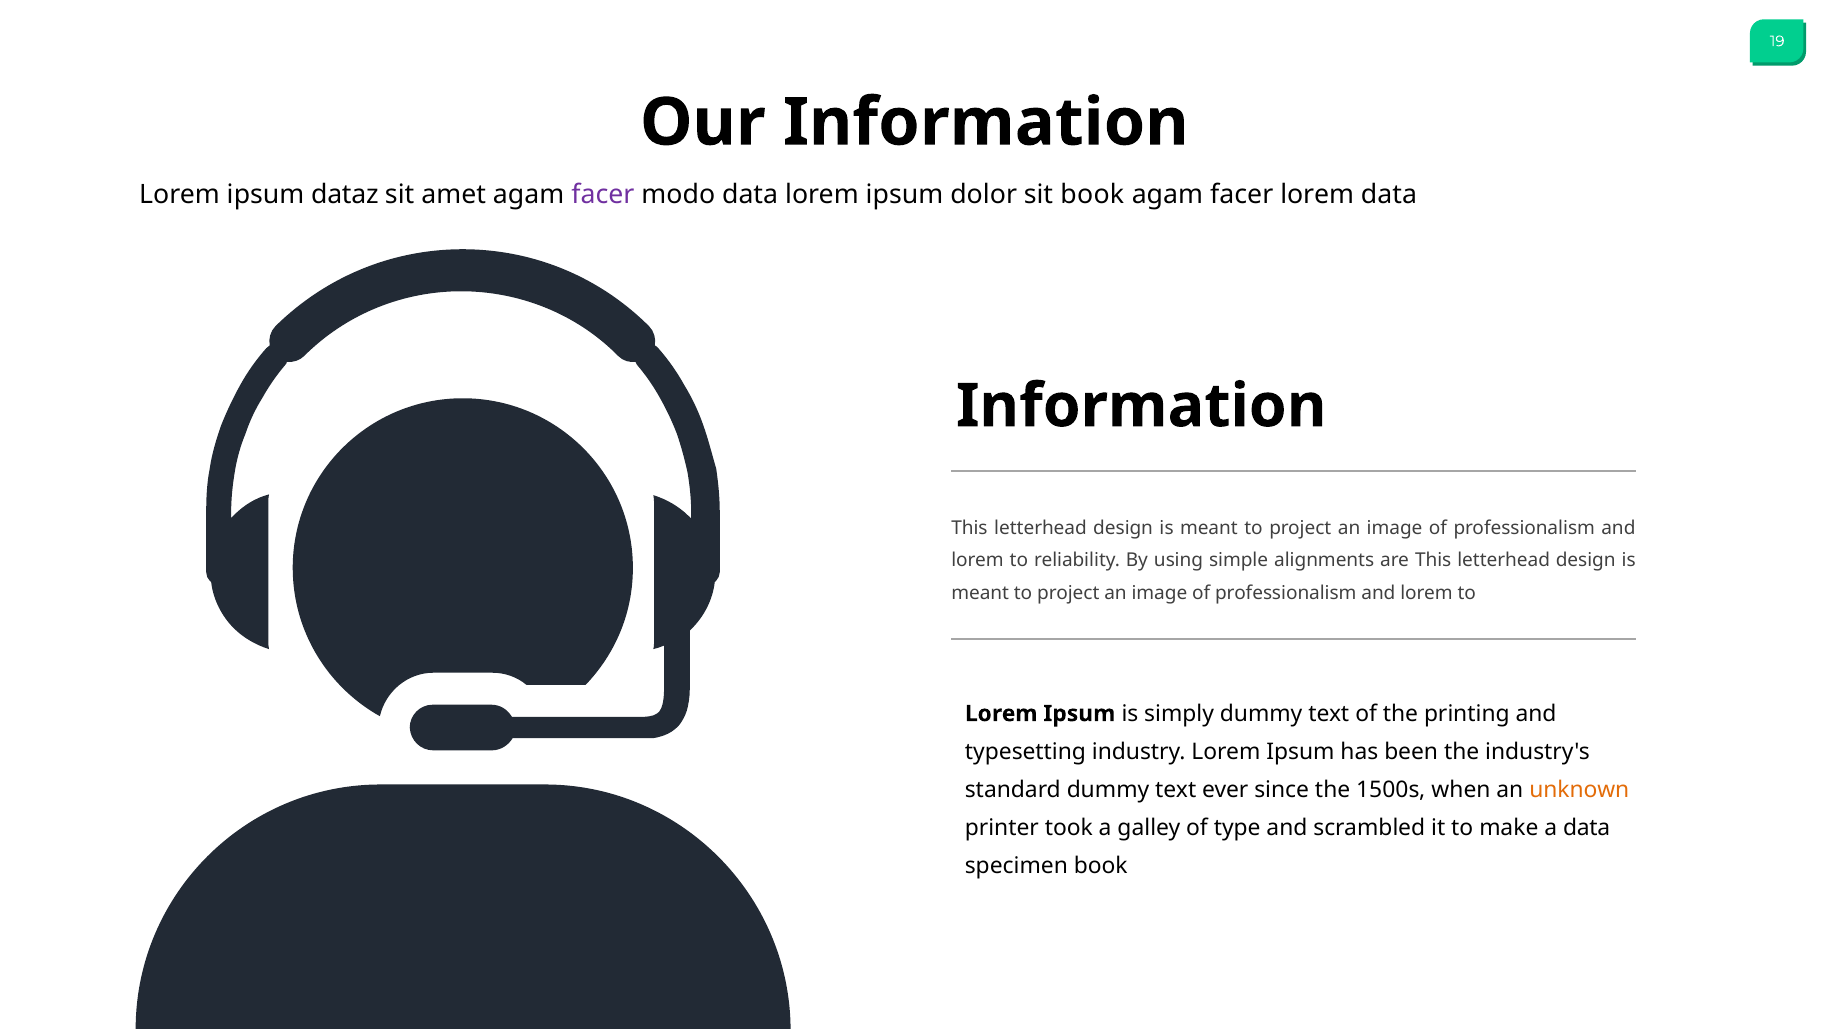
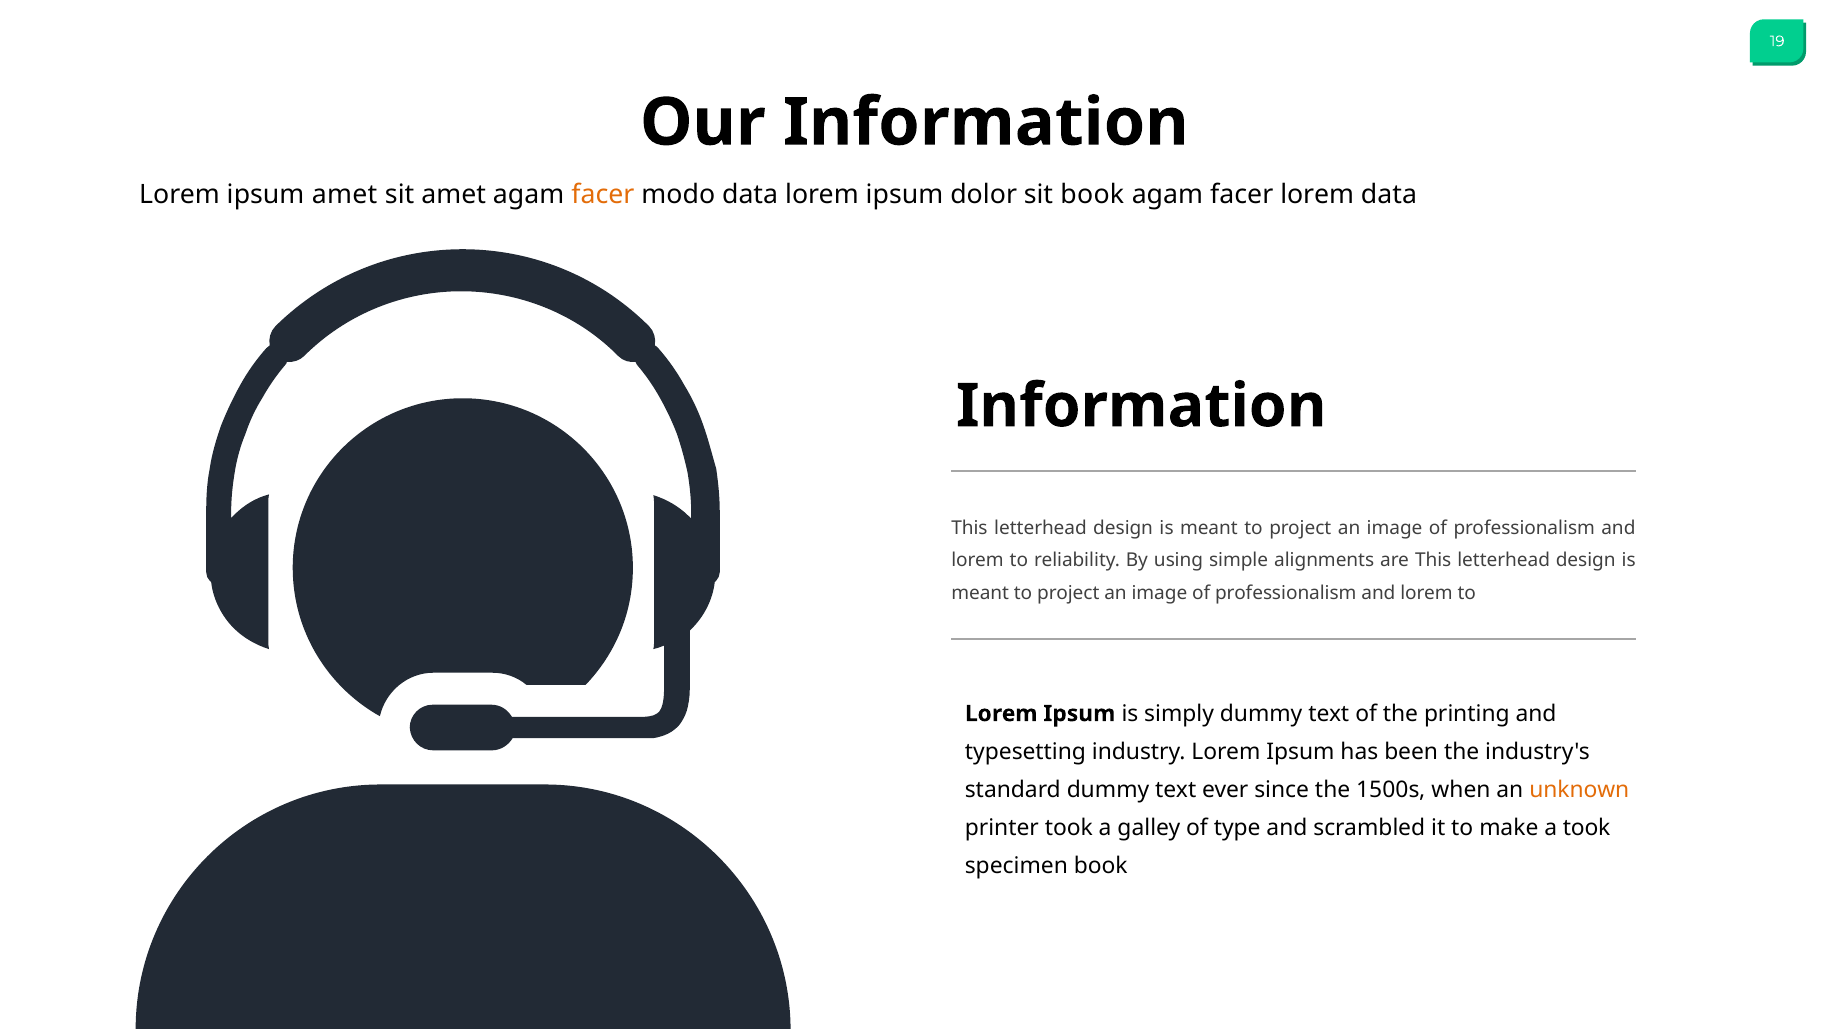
ipsum dataz: dataz -> amet (345, 195)
facer colour: purple -> orange (603, 195)
a data: data -> took (1587, 828)
